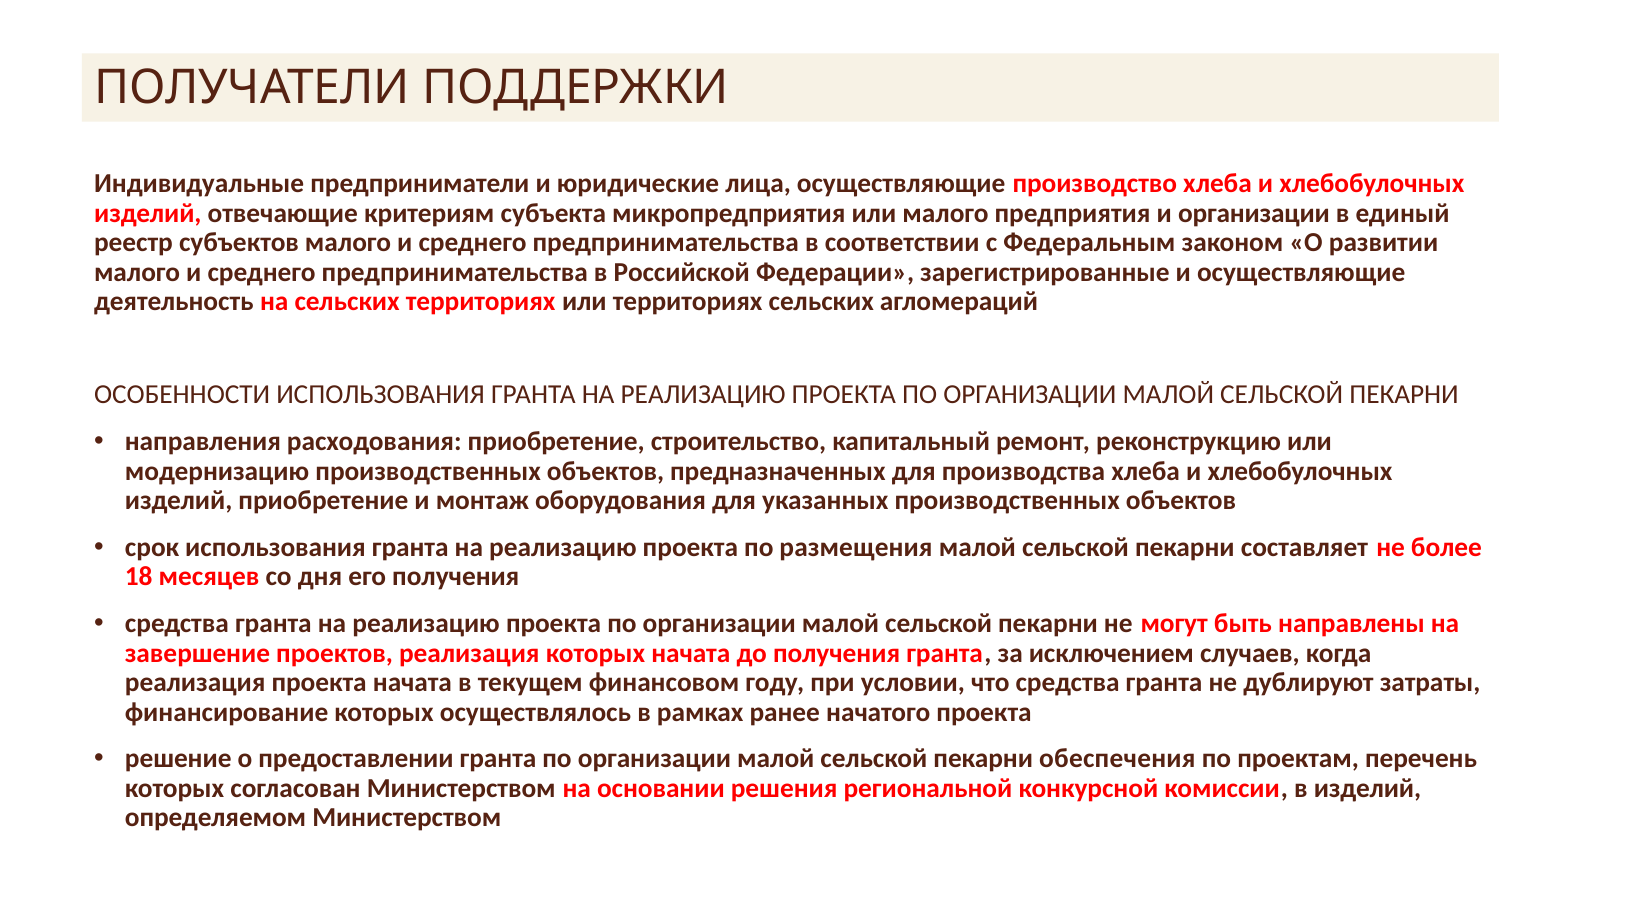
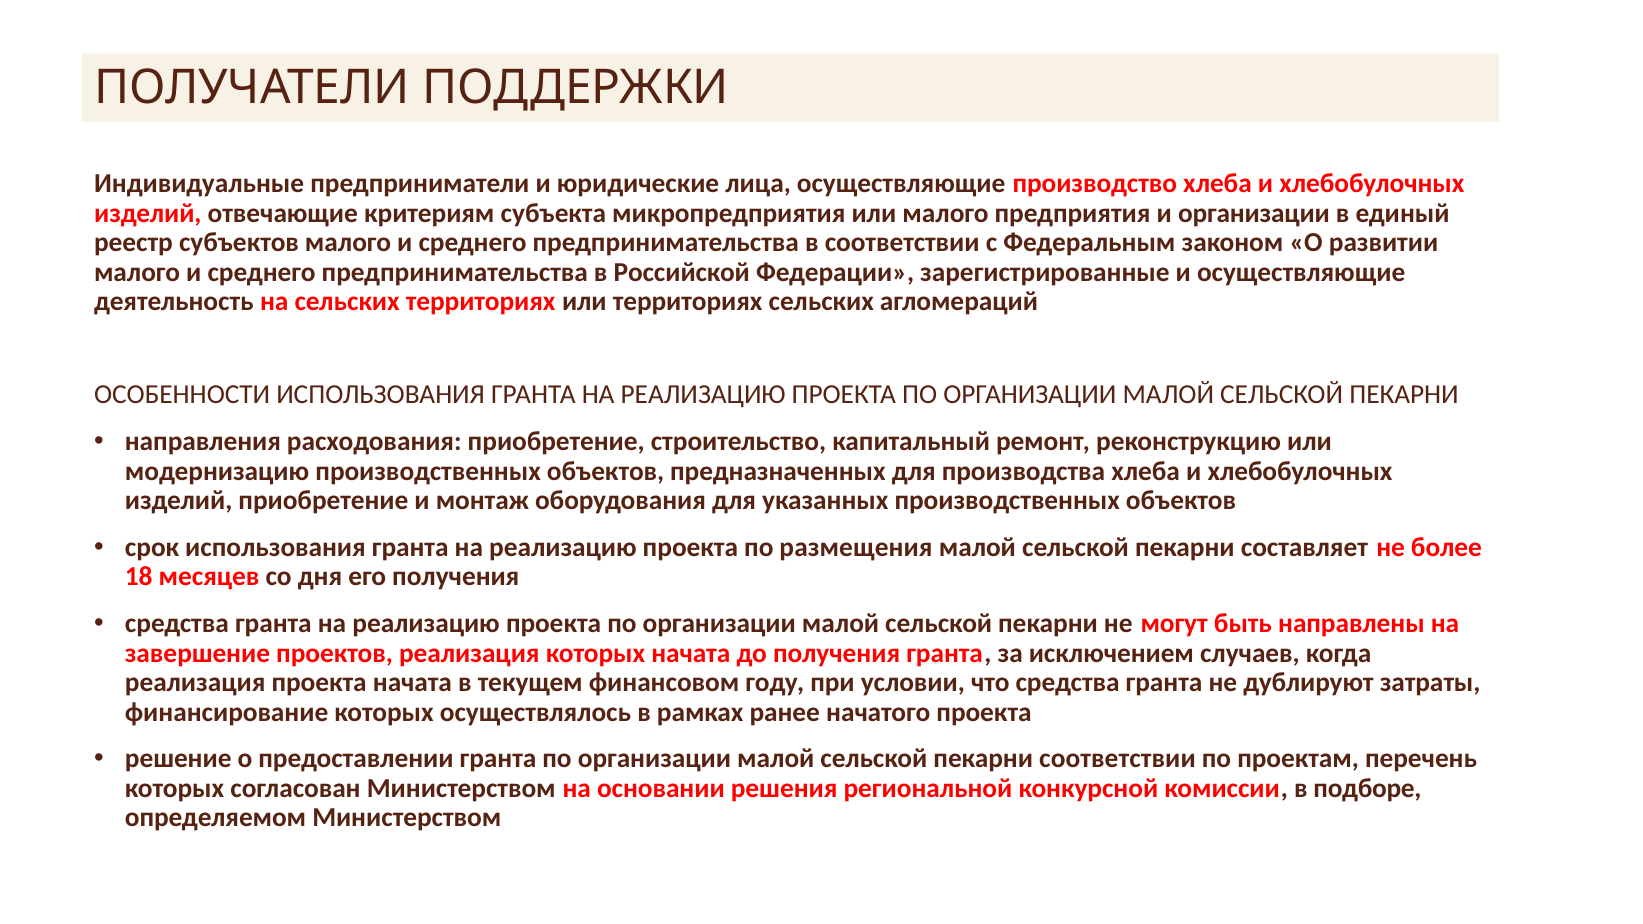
пекарни обеспечения: обеспечения -> соответствии (1117, 759)
в изделий: изделий -> подборе (1367, 788)
